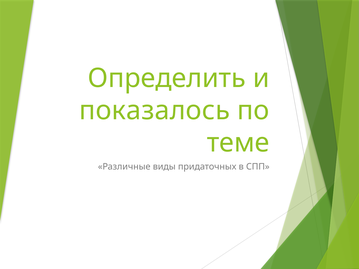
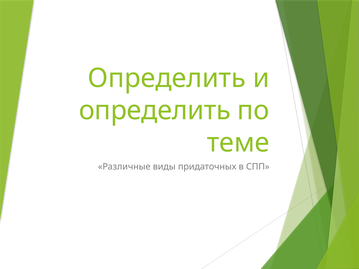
показалось: показалось -> определить (155, 111)
